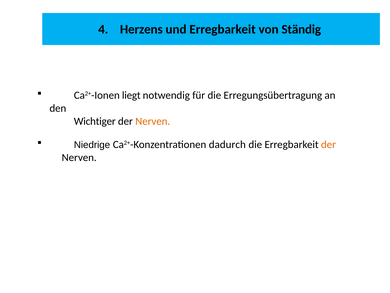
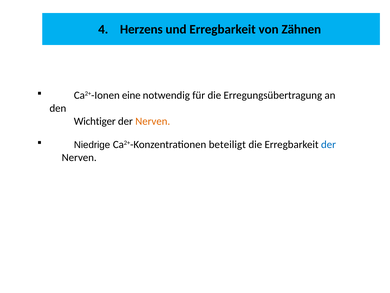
Ständig: Ständig -> Zähnen (301, 29)
liegt: liegt -> eine (131, 95)
dadurch: dadurch -> beteiligt (227, 144)
der colour: orange -> blue (328, 144)
